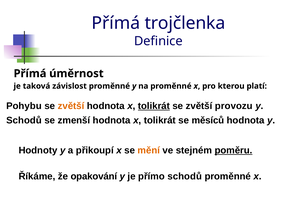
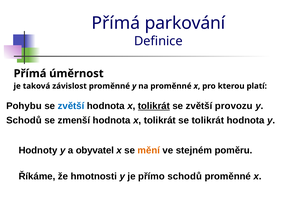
trojčlenka: trojčlenka -> parkování (185, 23)
zvětší colour: orange -> blue (71, 106)
se měsíců: měsíců -> tolikrát (208, 121)
přikoupí: přikoupí -> obyvatel (95, 151)
poměru underline: present -> none (234, 151)
opakování: opakování -> hmotnosti (94, 176)
